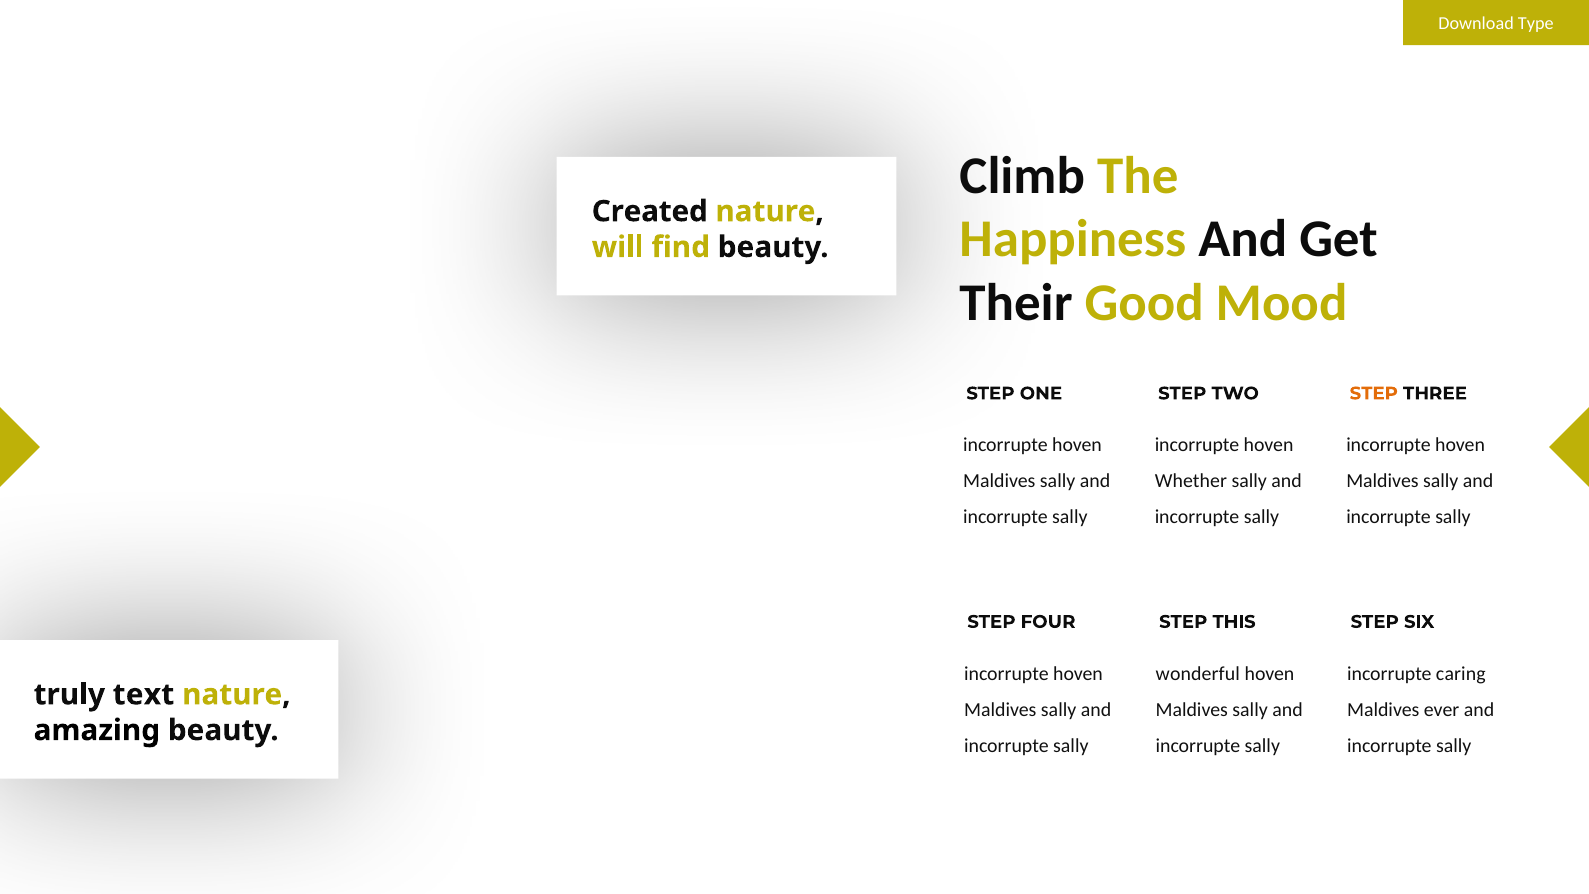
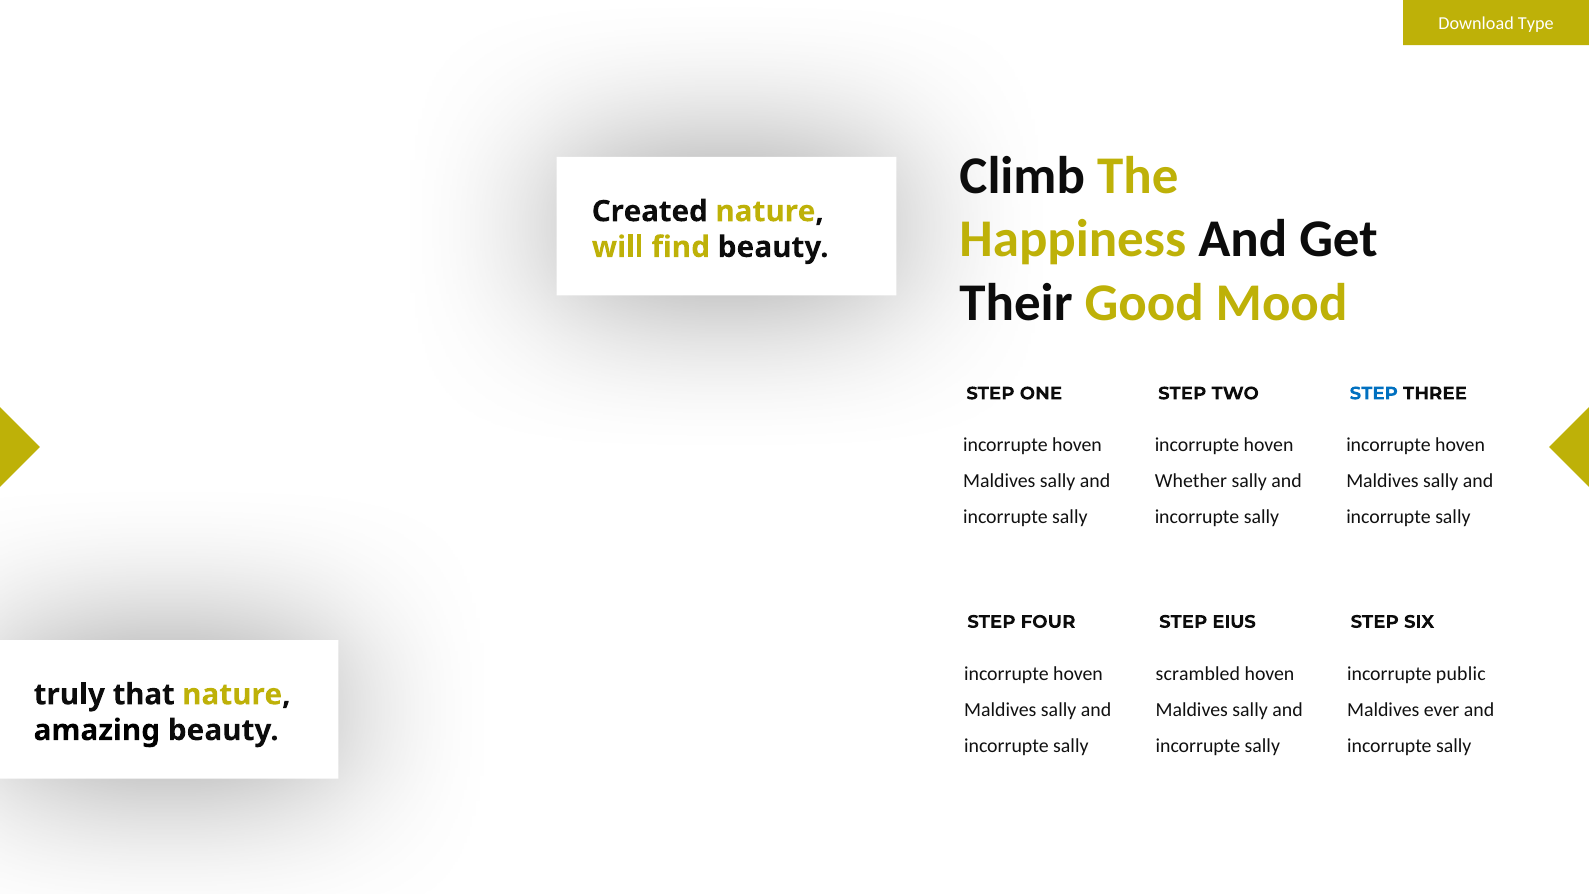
STEP colour: orange -> blue (1374, 393)
THIS: THIS -> EIUS (1234, 622)
wonderful: wonderful -> scrambled (1198, 674)
caring: caring -> public (1461, 674)
text: text -> that (144, 694)
